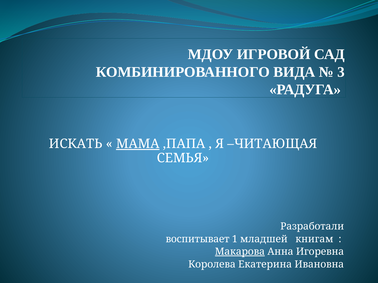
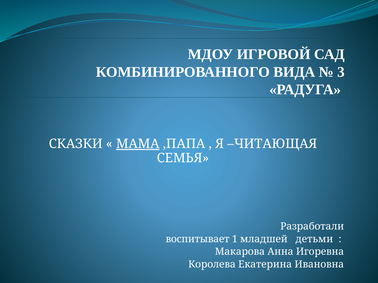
ИСКАТЬ: ИСКАТЬ -> СКАЗКИ (76, 144)
книгам: книгам -> детьми (314, 239)
Макарова underline: present -> none (240, 252)
